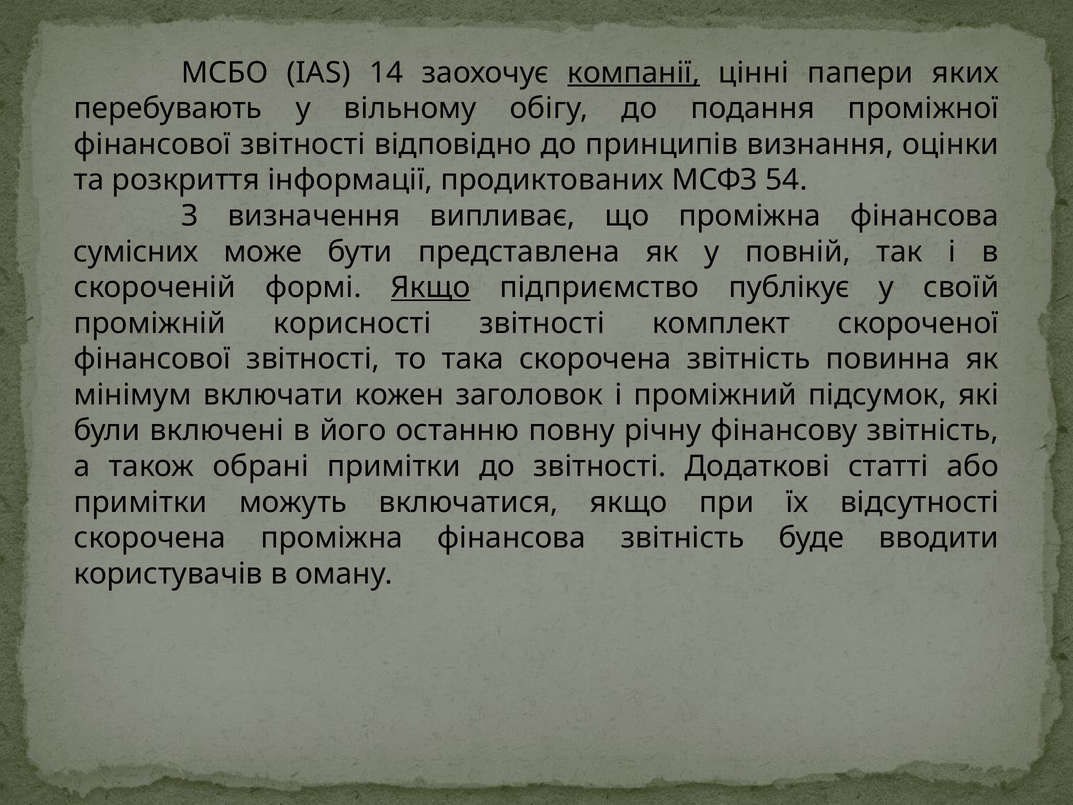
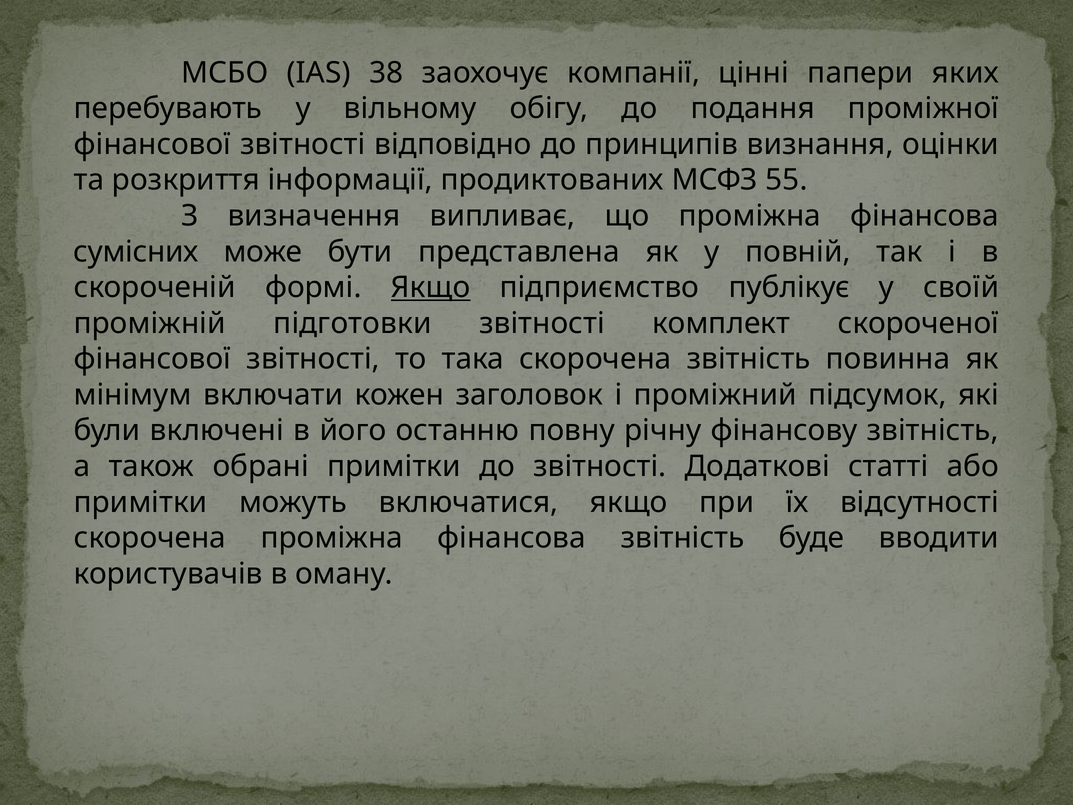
14: 14 -> 38 (386, 73)
компанії underline: present -> none (634, 73)
54: 54 -> 55 (786, 180)
корисності: корисності -> підготовки (352, 323)
